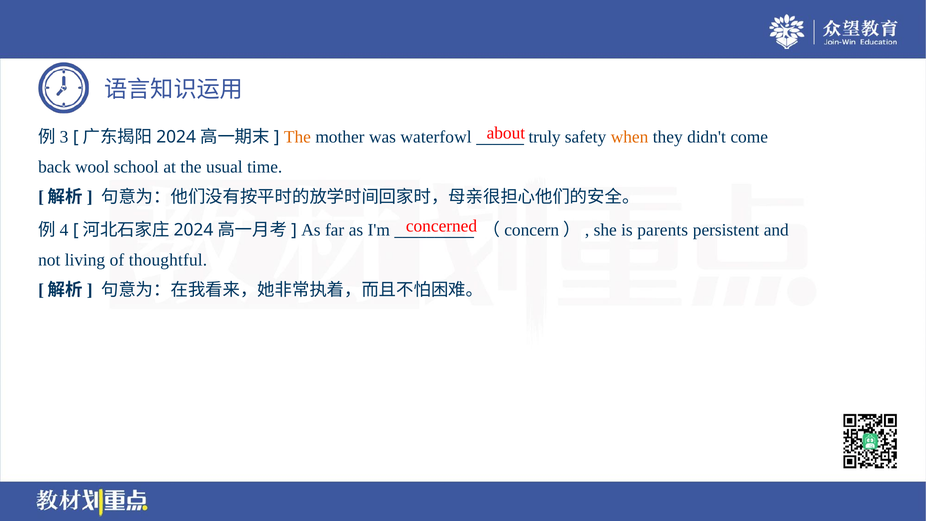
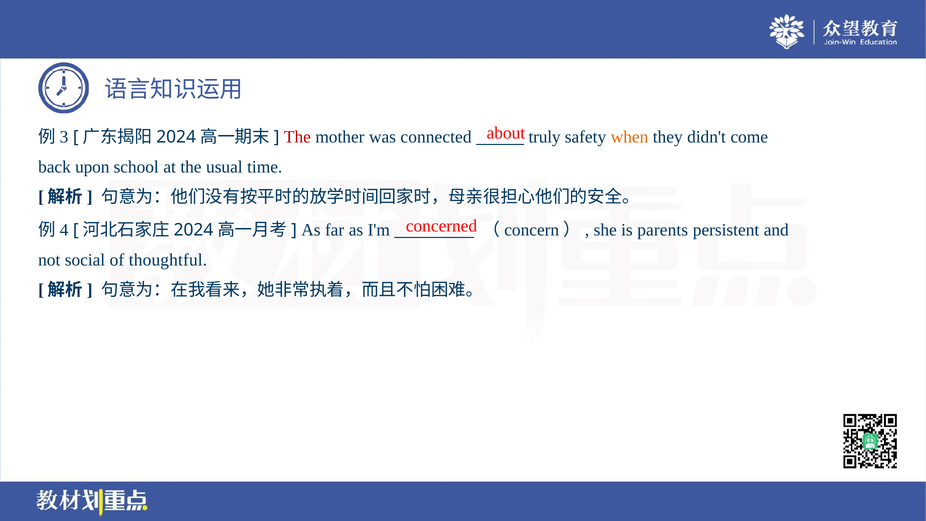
The colour: orange -> red (297, 137)
waterfowl: waterfowl -> connected (436, 137)
wool: wool -> upon (92, 167)
living: living -> social (85, 260)
